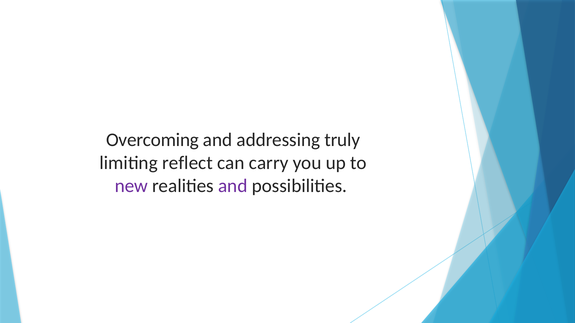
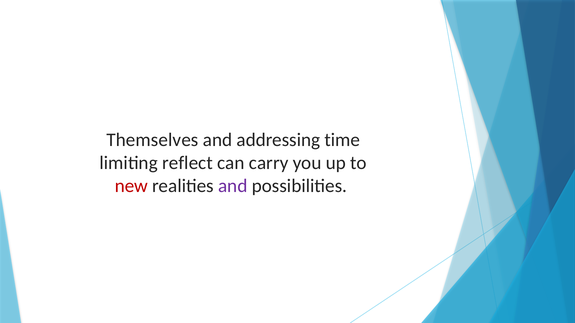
Overcoming: Overcoming -> Themselves (152, 140)
truly: truly -> time (342, 140)
new colour: purple -> red (131, 186)
